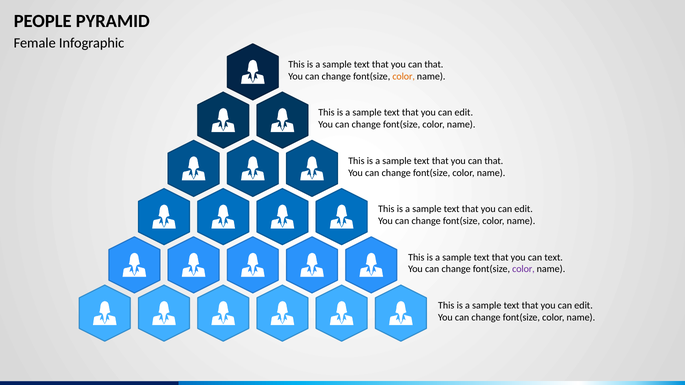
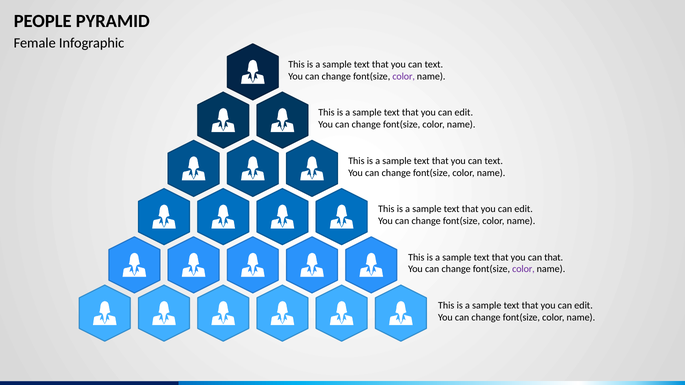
that: that -> text (434, 64)
color colour: orange -> purple (404, 76)
that: that -> text (494, 161)
can text: text -> that (554, 257)
